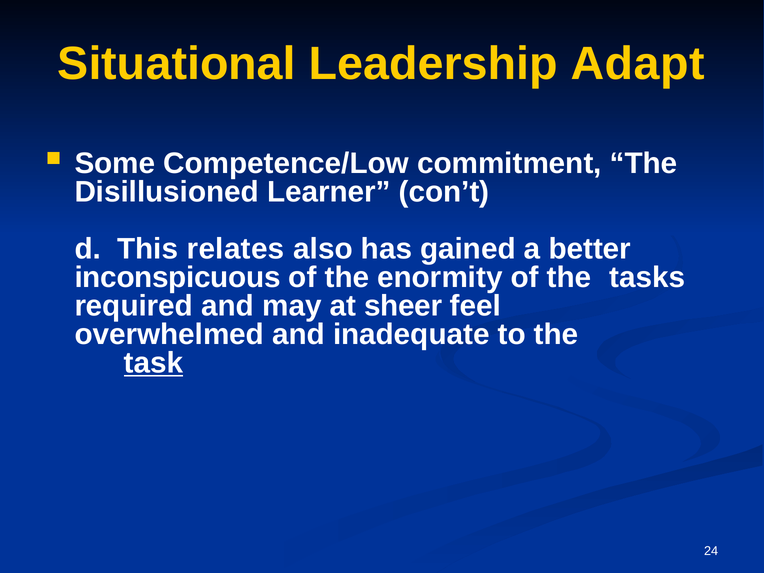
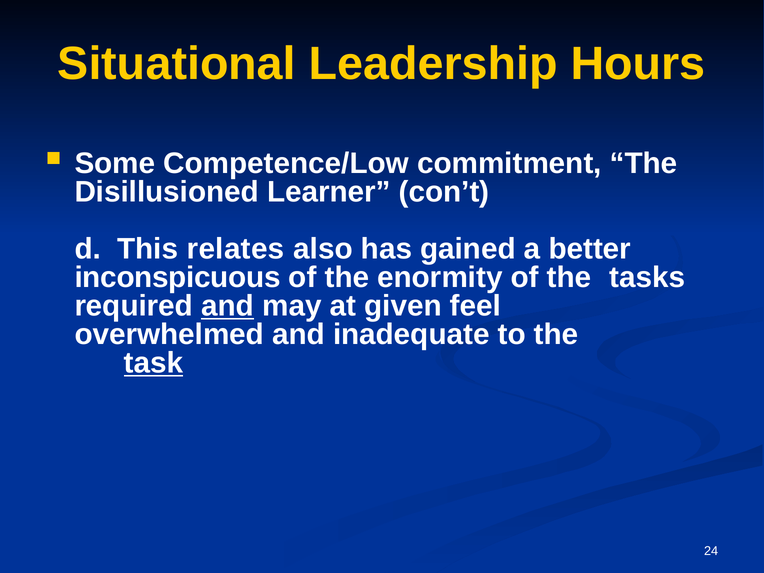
Adapt: Adapt -> Hours (638, 64)
and underline: none -> present (228, 306)
sheer: sheer -> given (403, 306)
